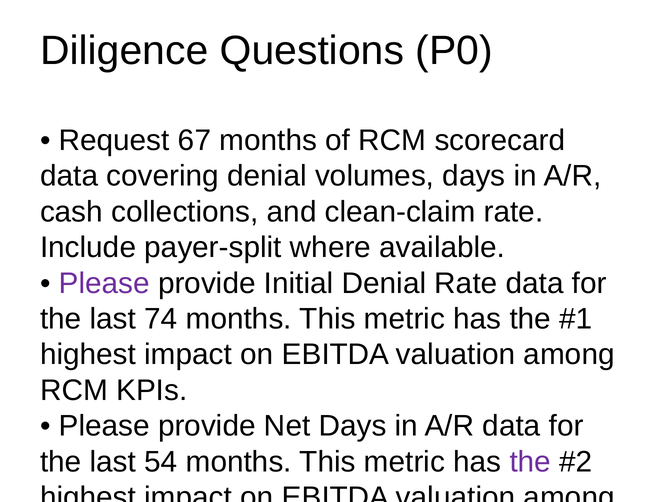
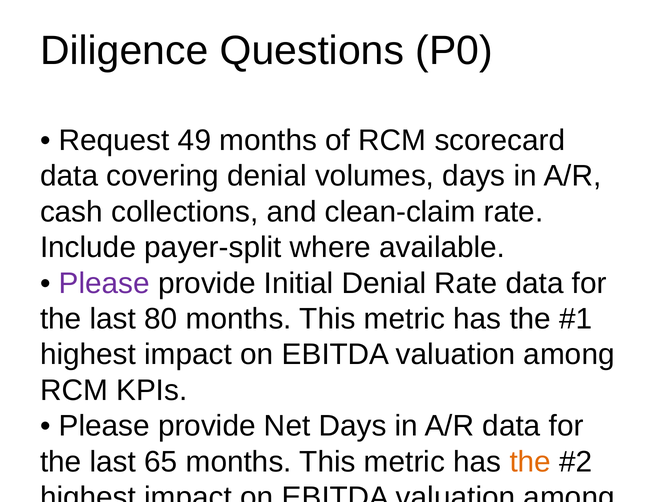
67: 67 -> 49 (194, 140)
74: 74 -> 80 (161, 319)
54: 54 -> 65 (161, 462)
the colour: purple -> orange (530, 462)
